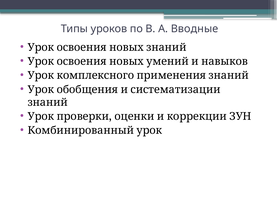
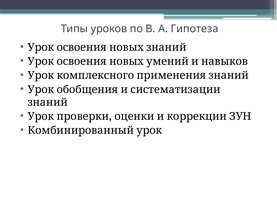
Вводные: Вводные -> Гипотеза (195, 29)
